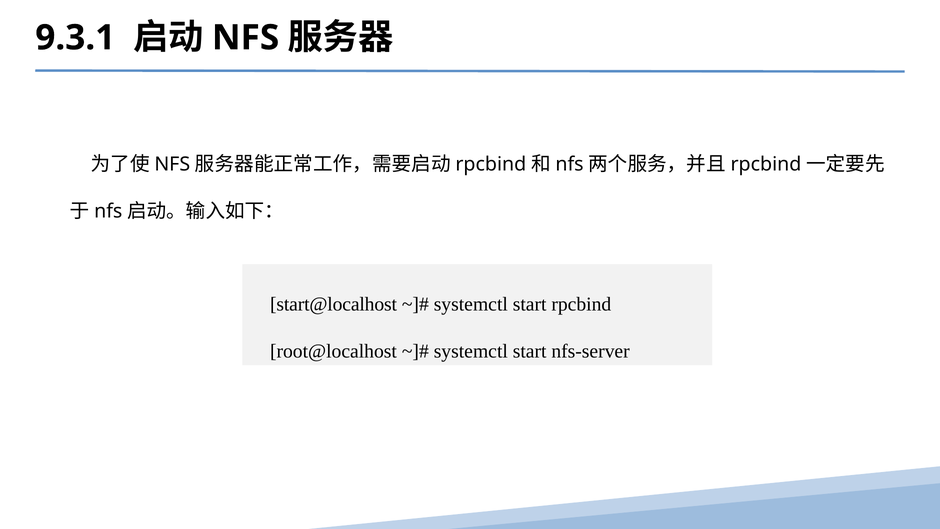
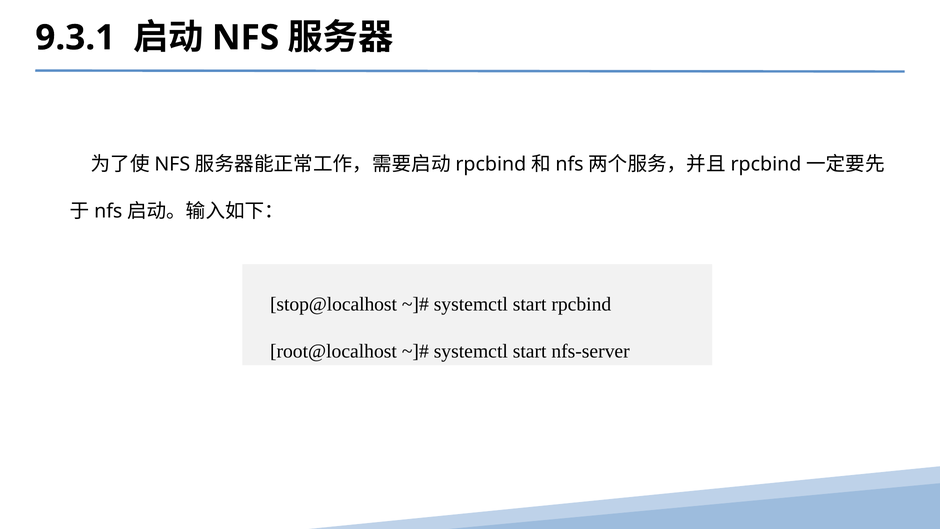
start@localhost: start@localhost -> stop@localhost (333, 304)
